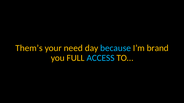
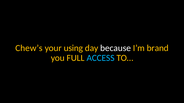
Them’s: Them’s -> Chew’s (29, 48)
need: need -> using (73, 48)
because colour: light blue -> white (116, 48)
